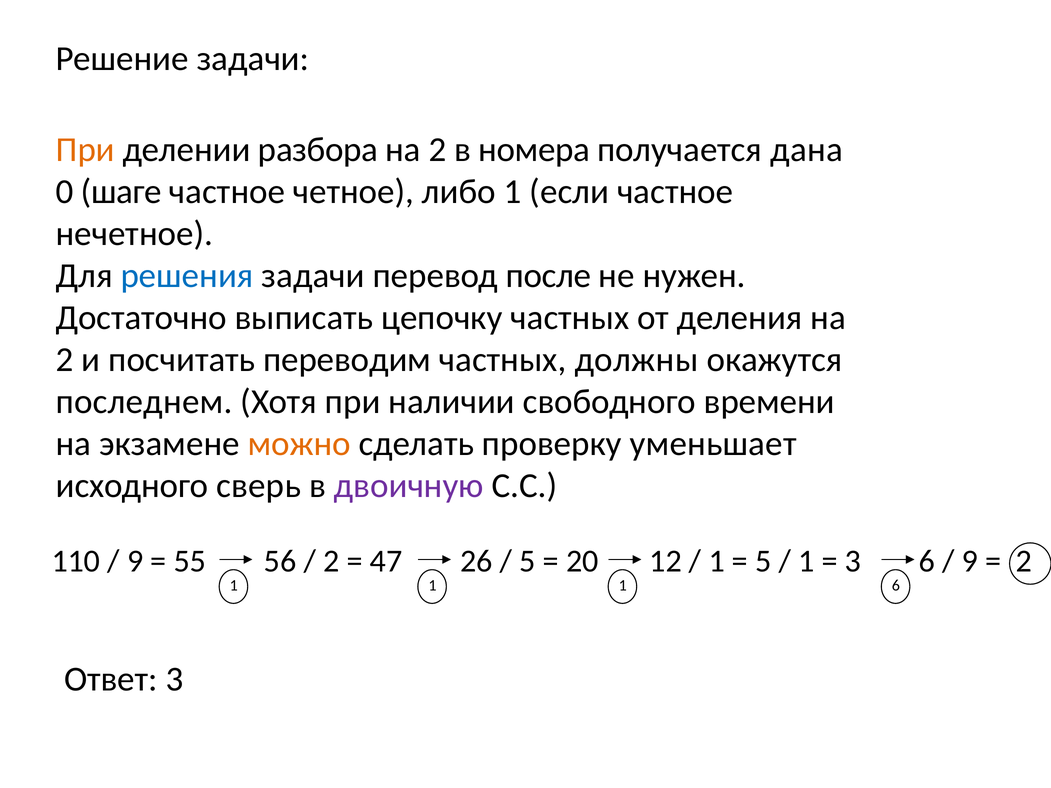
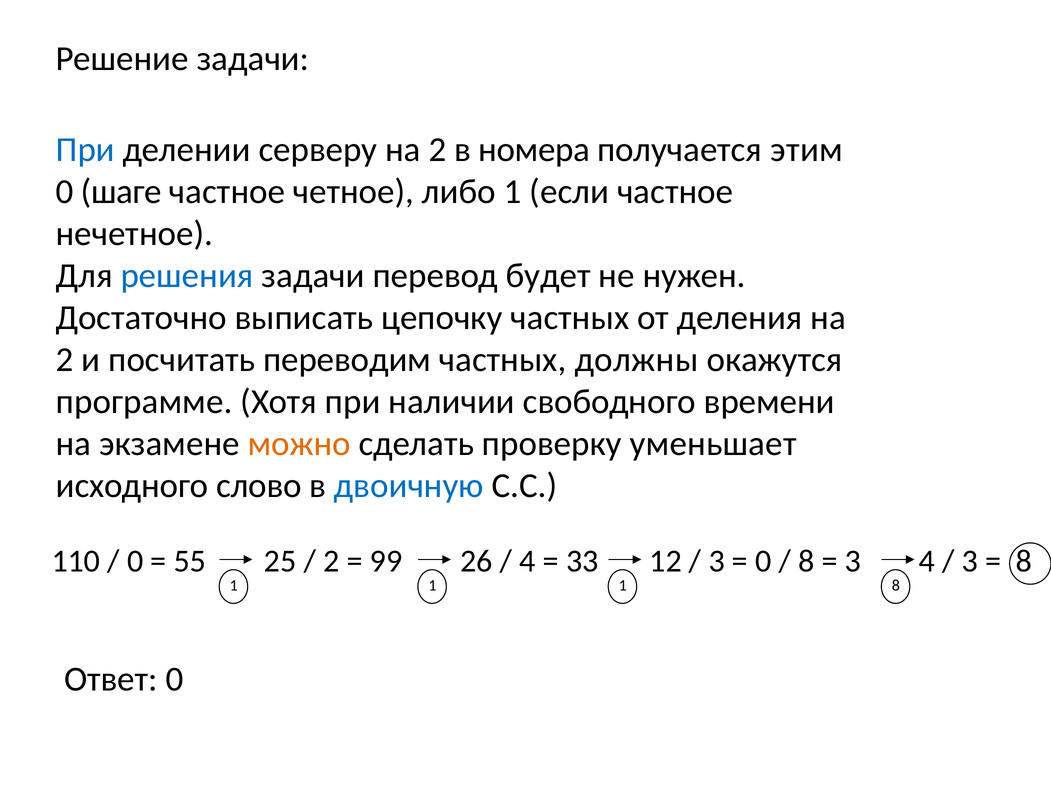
При colour: orange -> blue (85, 150)
разбора: разбора -> серверу (318, 150)
дана: дана -> этим (807, 150)
после: после -> будет (548, 276)
последнем: последнем -> программе (144, 402)
сверь: сверь -> слово (259, 486)
двоичную colour: purple -> blue (409, 486)
9: 9 -> 0 (135, 561)
56: 56 -> 25 (280, 561)
47: 47 -> 99 (386, 561)
5: 5 -> 4 (528, 561)
20: 20 -> 33 (582, 561)
1: 1 -> 3 (717, 561)
5: 5 -> 0 (763, 561)
1: 1 -> 8 (806, 561)
3 6: 6 -> 4 (927, 561)
9: 9 -> 3 (970, 561)
2: 2 -> 8 (1024, 561)
1 6: 6 -> 8 (896, 586)
Ответ 3: 3 -> 0 (174, 679)
